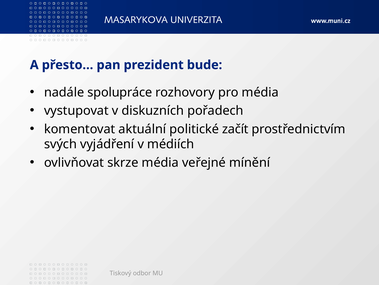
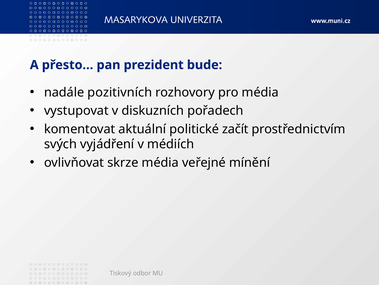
spolupráce: spolupráce -> pozitivních (120, 92)
